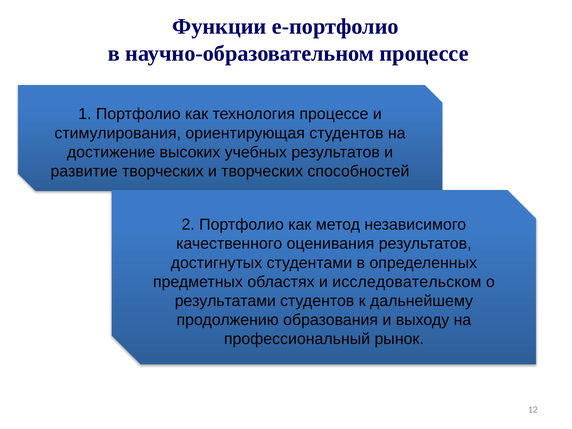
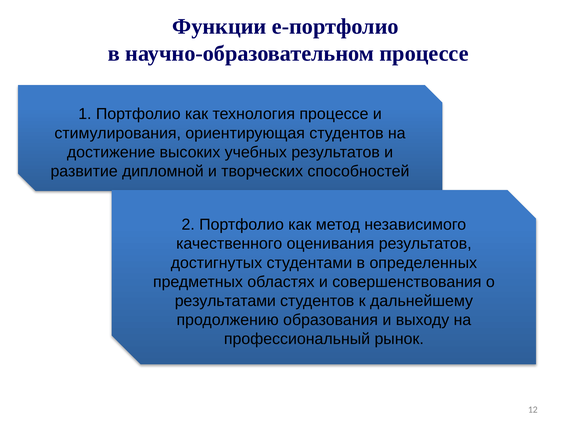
развитие творческих: творческих -> дипломной (163, 171)
исследовательском: исследовательском -> совершенствования (407, 282)
